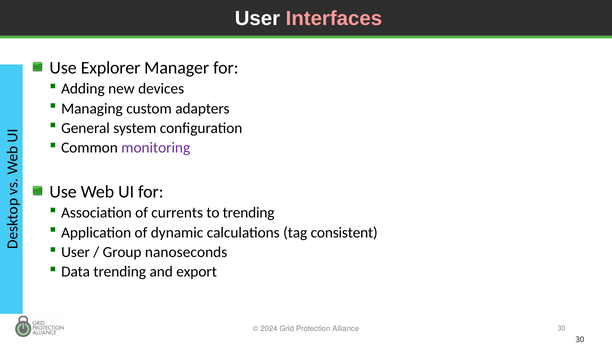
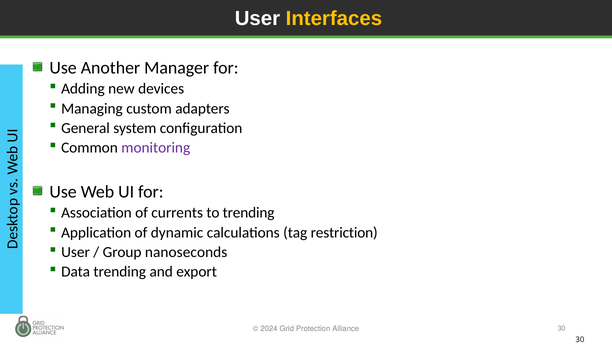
Interfaces colour: pink -> yellow (334, 19)
Explorer: Explorer -> Another (110, 68)
consistent: consistent -> restriction (344, 233)
